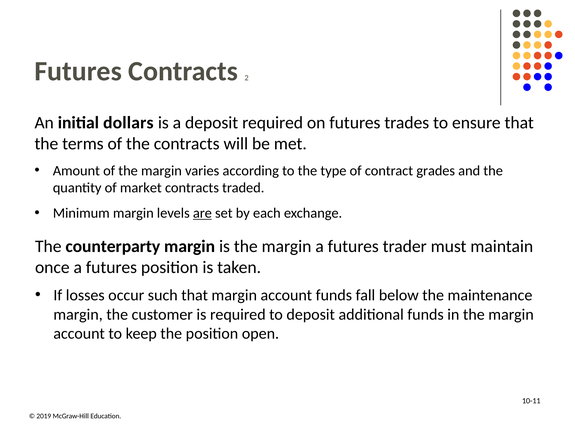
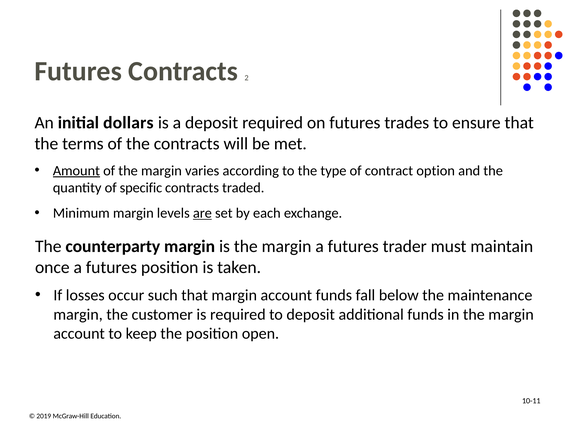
Amount underline: none -> present (76, 171)
grades: grades -> option (436, 171)
market: market -> specific (141, 188)
